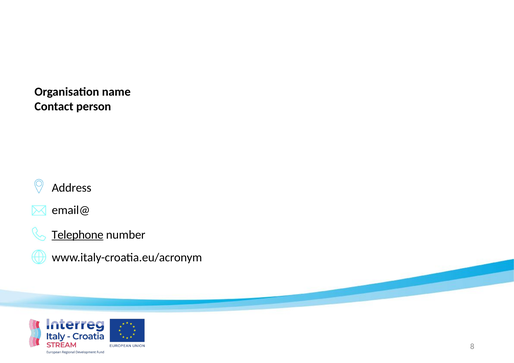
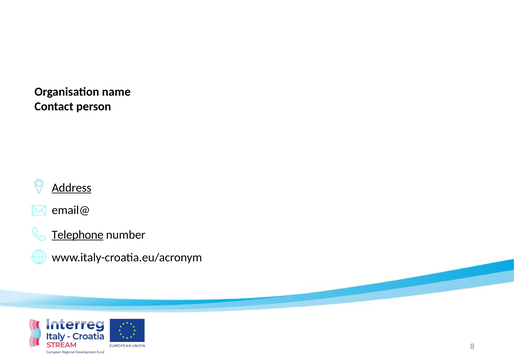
Address underline: none -> present (72, 188)
